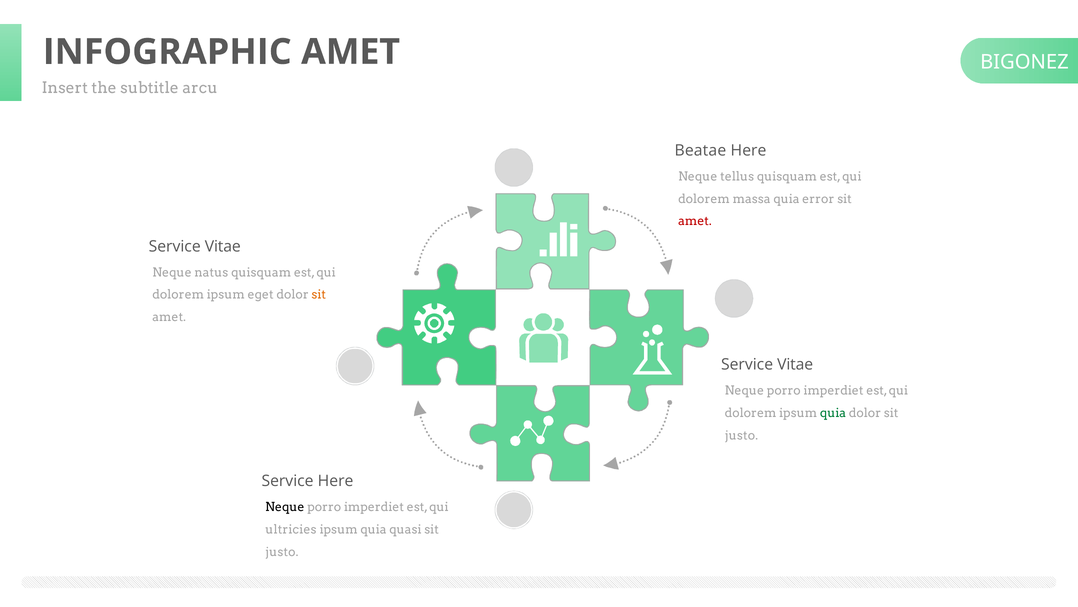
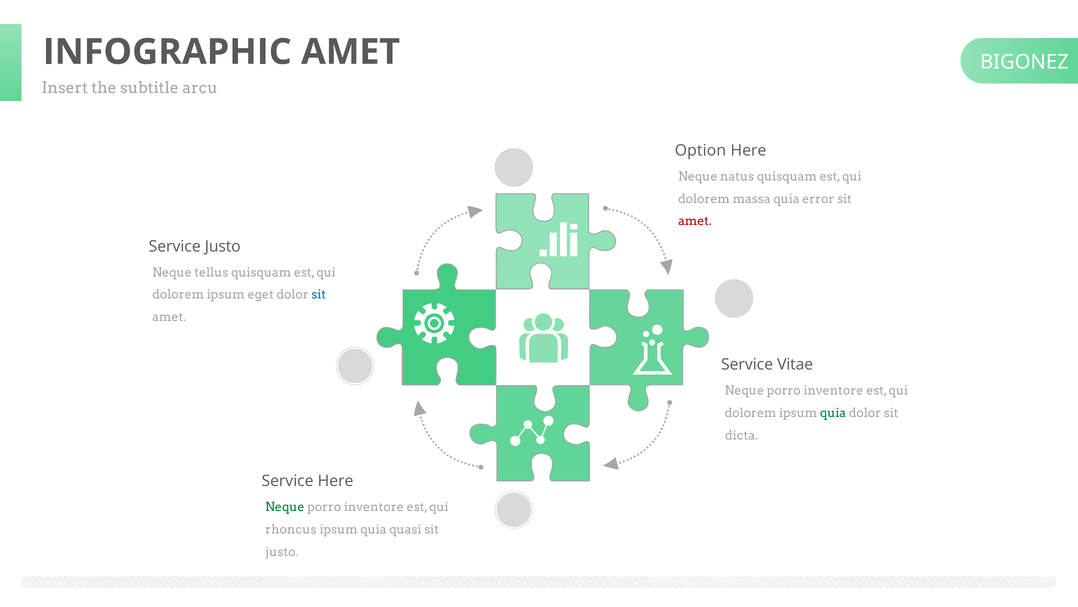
Beatae: Beatae -> Option (700, 150)
tellus: tellus -> natus (737, 176)
Vitae: Vitae -> Justo (223, 246)
natus: natus -> tellus (211, 272)
sit colour: orange -> blue (319, 295)
imperdiet: imperdiet -> inventore (833, 390)
justo: justo -> dicta (741, 435)
Neque colour: black -> green (285, 507)
imperdiet: imperdiet -> inventore (374, 507)
ultricies: ultricies -> rhoncus (291, 529)
